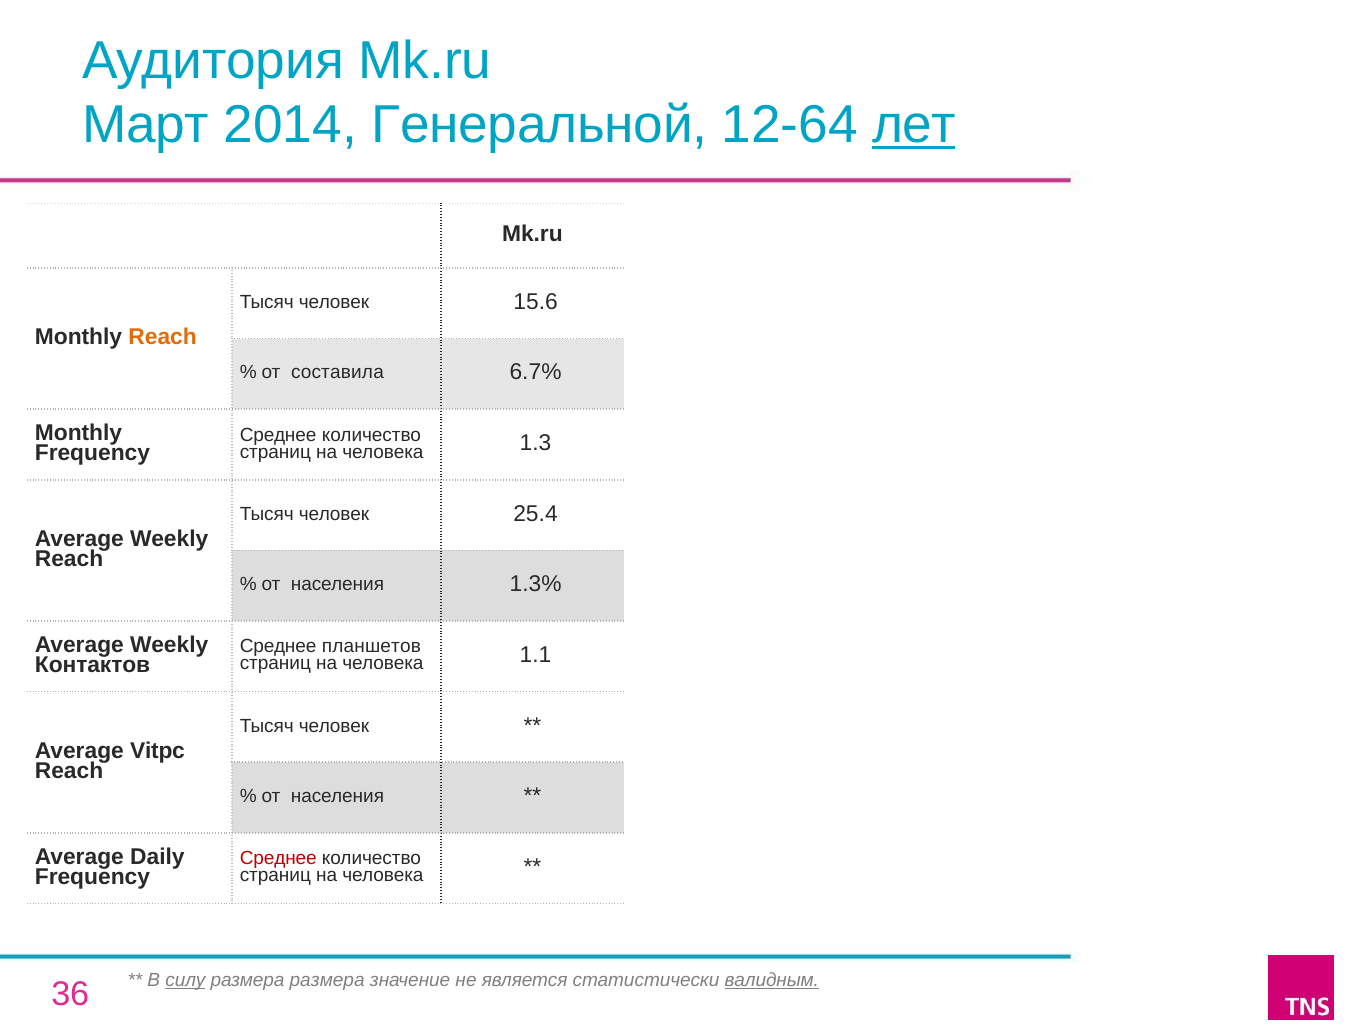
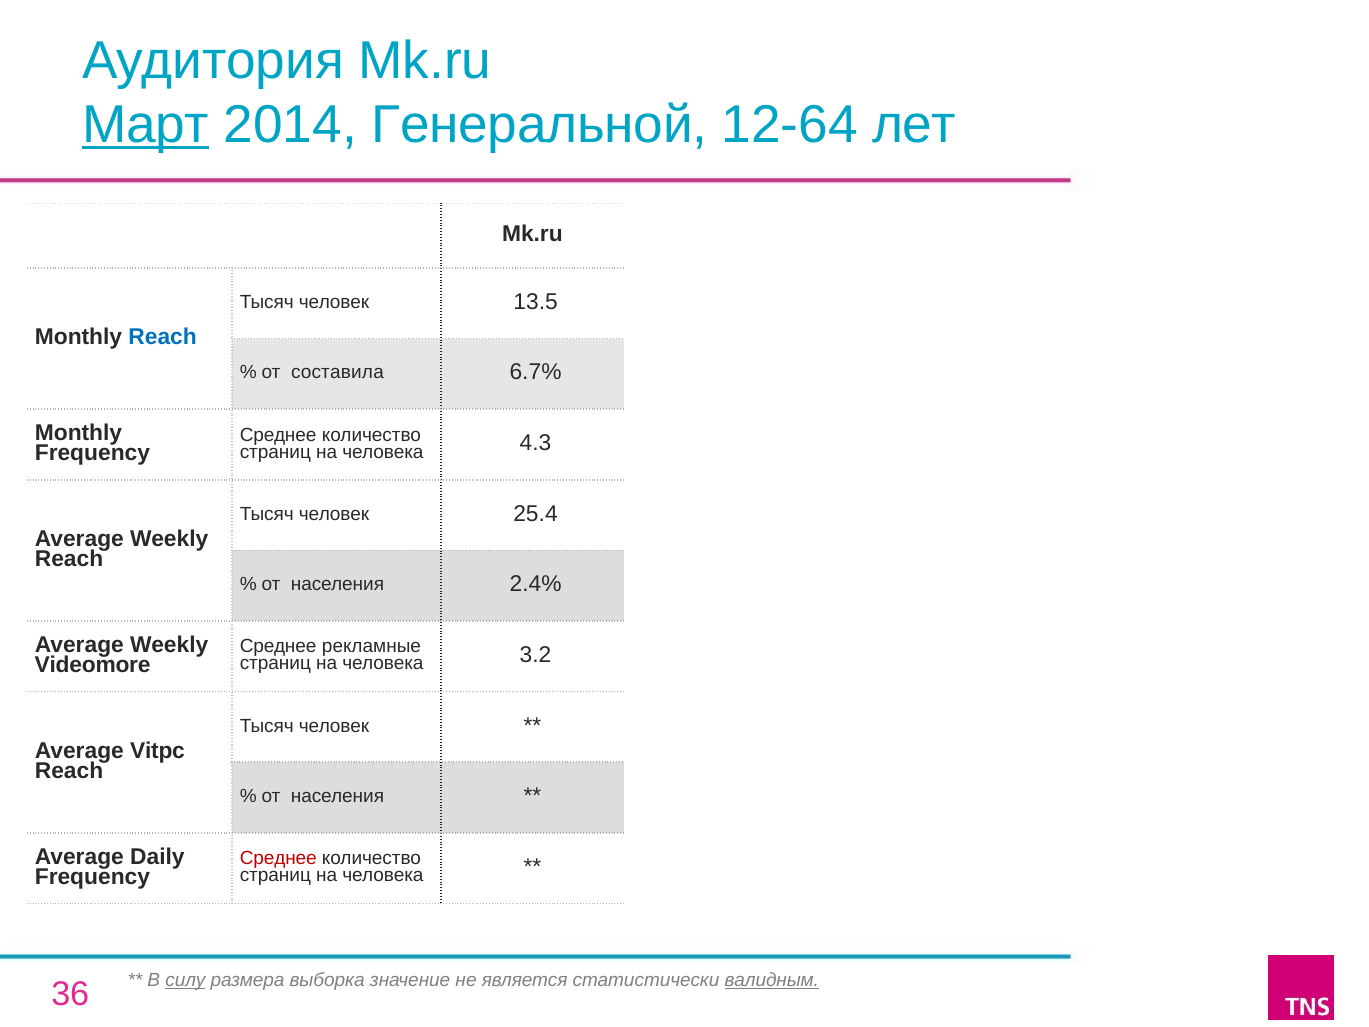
Март underline: none -> present (146, 125)
лет underline: present -> none (914, 125)
15.6: 15.6 -> 13.5 (536, 302)
Reach colour: orange -> blue (163, 337)
1.3: 1.3 -> 4.3 (535, 443)
1.3%: 1.3% -> 2.4% (536, 584)
планшетов: планшетов -> рекламные (371, 647)
Контактов: Контактов -> Videomore (93, 665)
1.1: 1.1 -> 3.2 (535, 655)
размера размера: размера -> выборка (327, 980)
